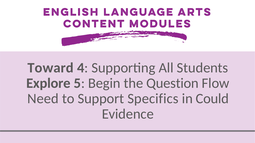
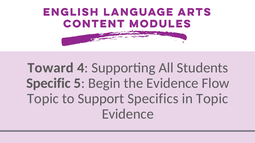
Explore: Explore -> Specific (48, 83)
the Question: Question -> Evidence (172, 83)
Need: Need -> Topic (43, 99)
in Could: Could -> Topic (212, 99)
